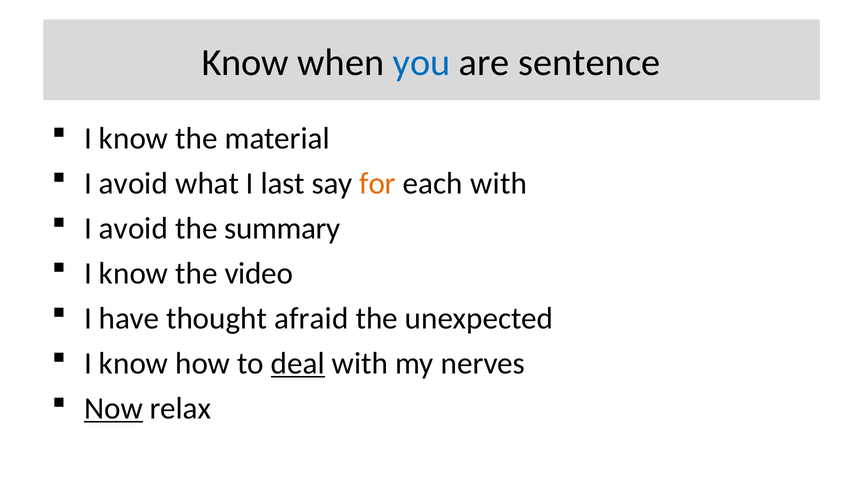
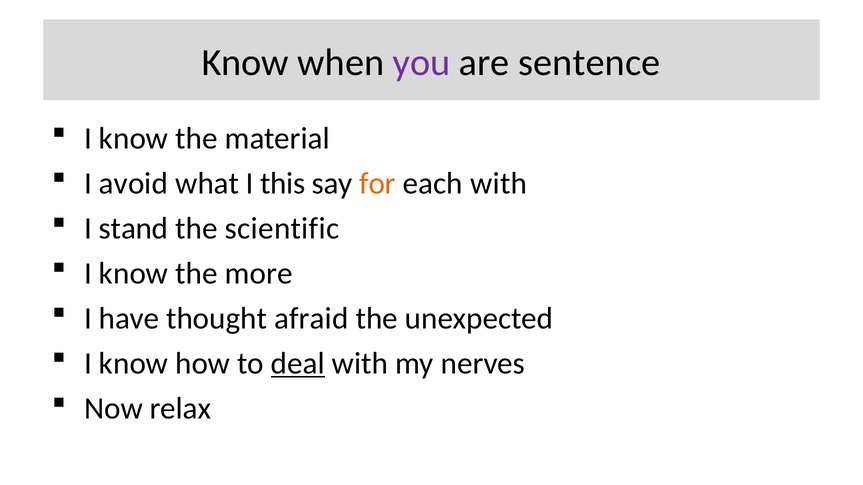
you colour: blue -> purple (422, 63)
last: last -> this (283, 184)
avoid: avoid -> stand (134, 229)
summary: summary -> scientific (282, 229)
video: video -> more (259, 274)
Now underline: present -> none (113, 409)
